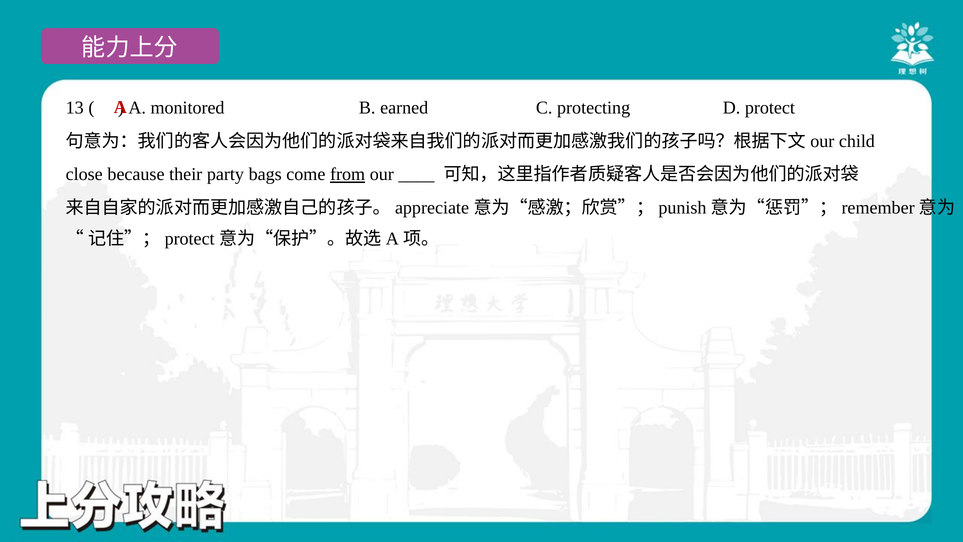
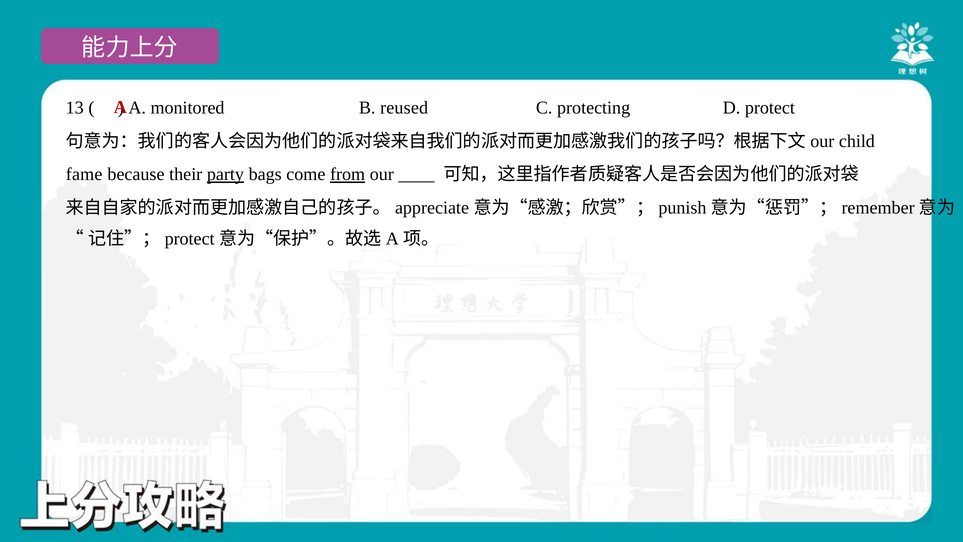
earned: earned -> reused (404, 108)
close: close -> fame (84, 174)
party underline: none -> present (225, 174)
